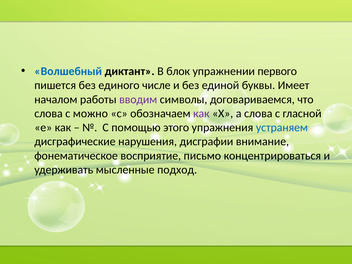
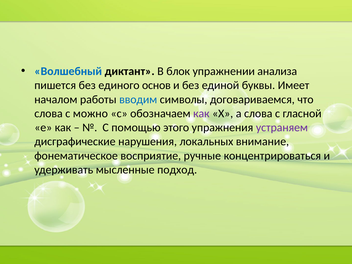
первого: первого -> анализа (277, 71)
числе: числе -> основ (156, 85)
вводим colour: purple -> blue (138, 99)
устраняем colour: blue -> purple (282, 128)
дисграфии: дисграфии -> локальных (206, 142)
письмо: письмо -> ручные (202, 156)
